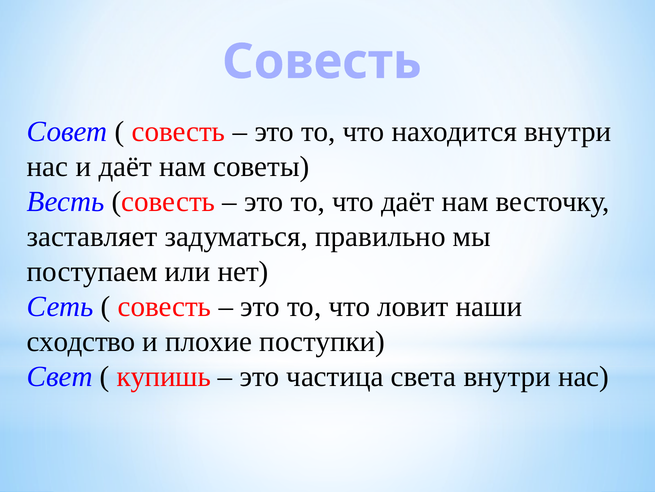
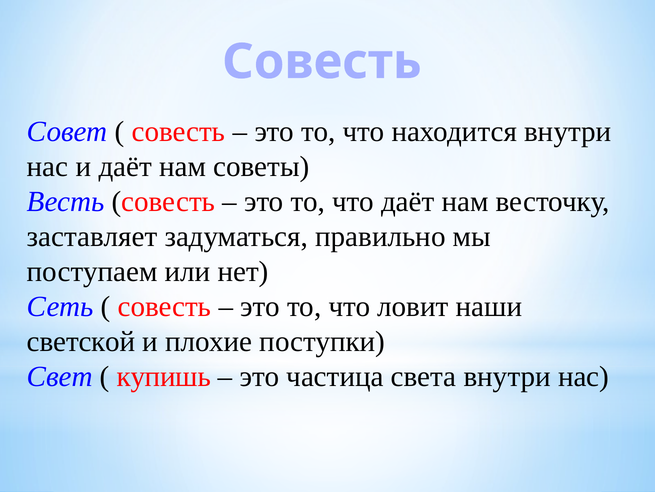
сходство: сходство -> светской (81, 341)
